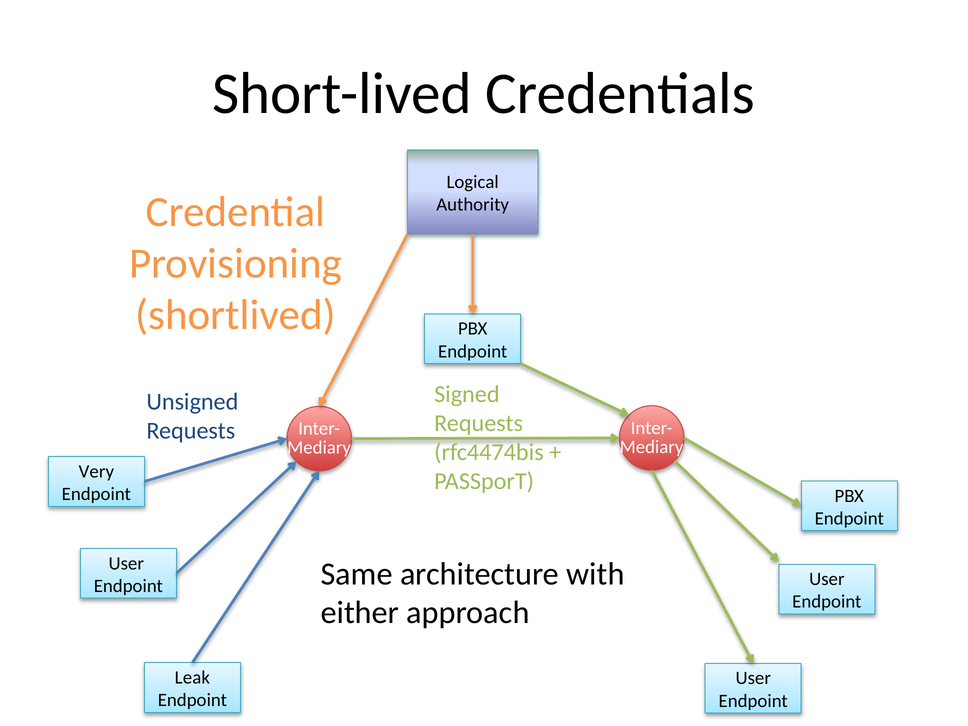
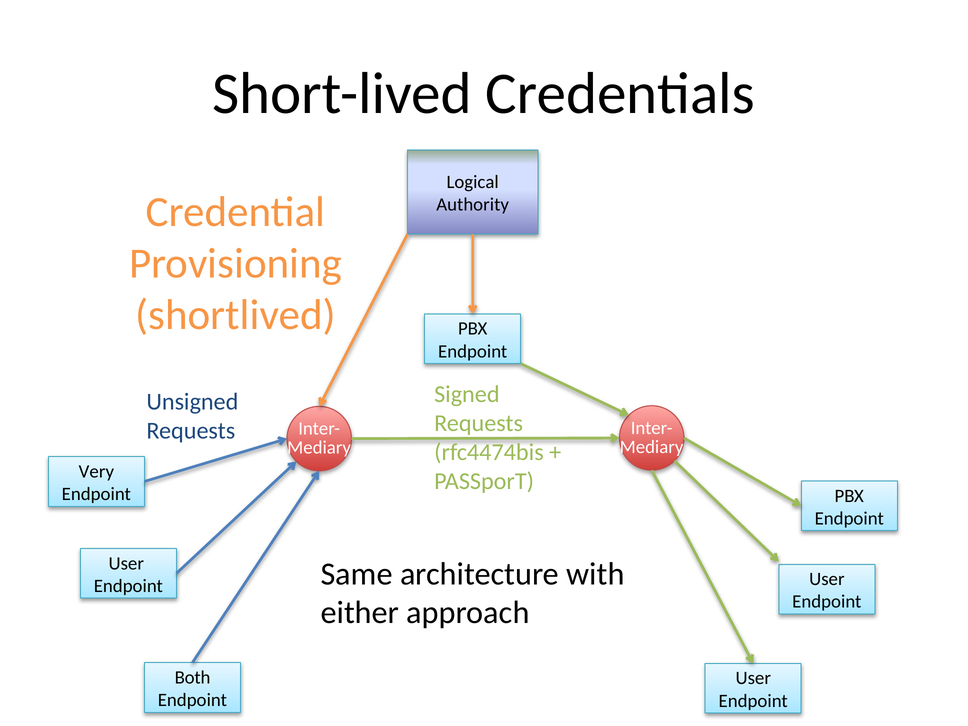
Leak: Leak -> Both (193, 677)
